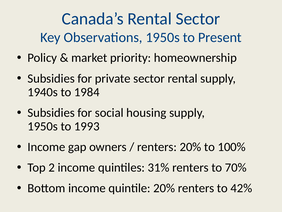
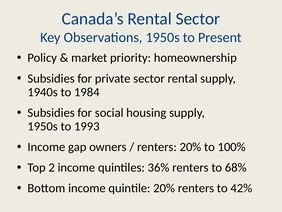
31%: 31% -> 36% (159, 167)
70%: 70% -> 68% (236, 167)
